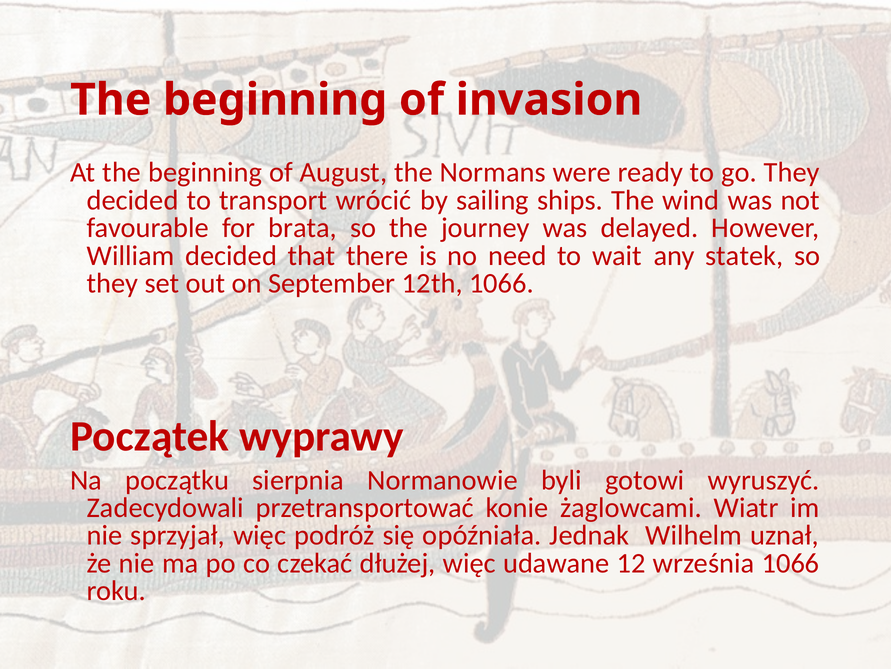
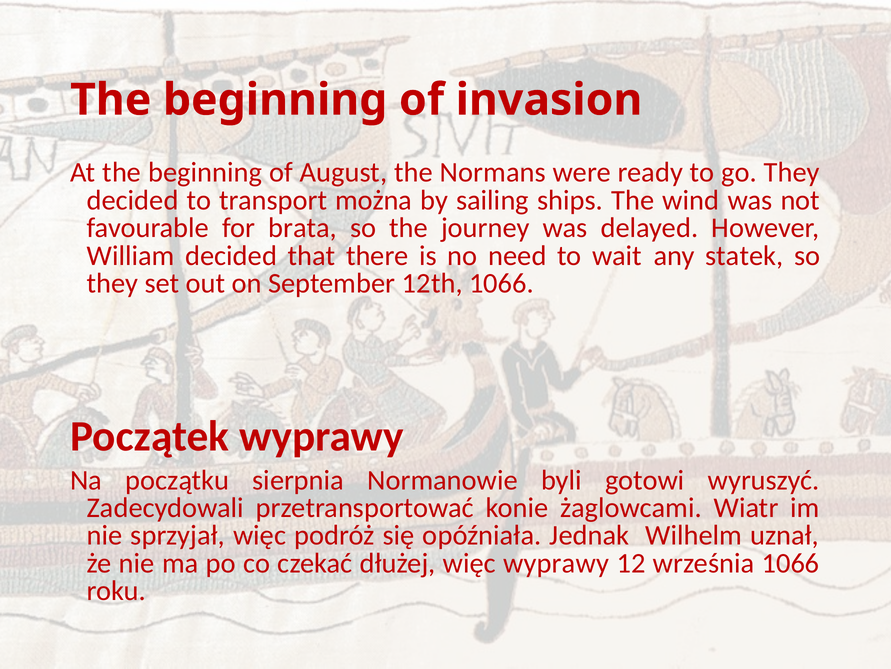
wrócić: wrócić -> można (374, 200)
więc udawane: udawane -> wyprawy (556, 563)
